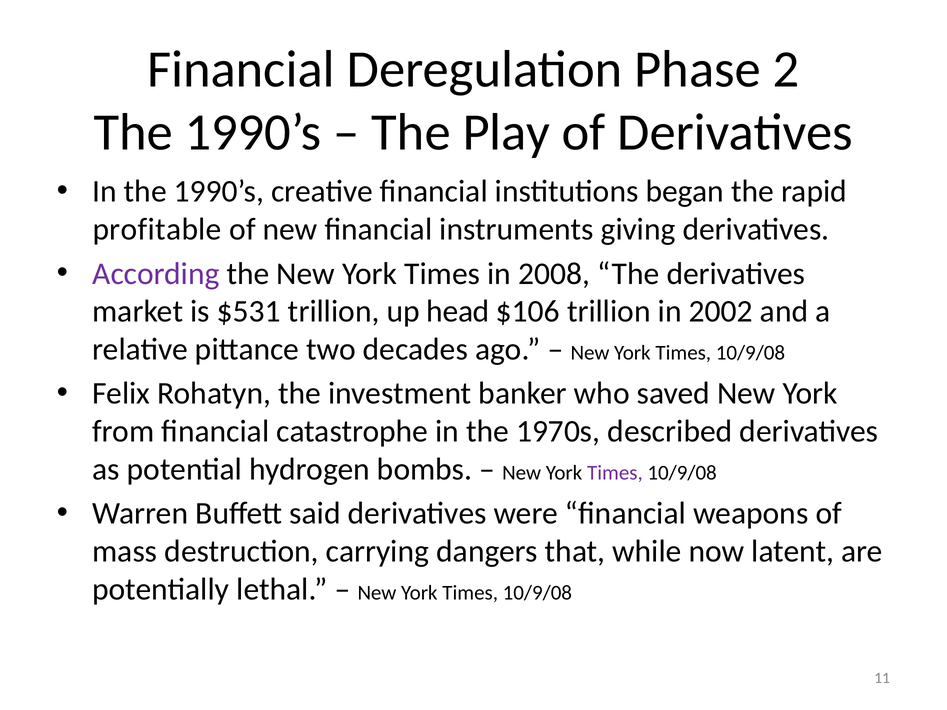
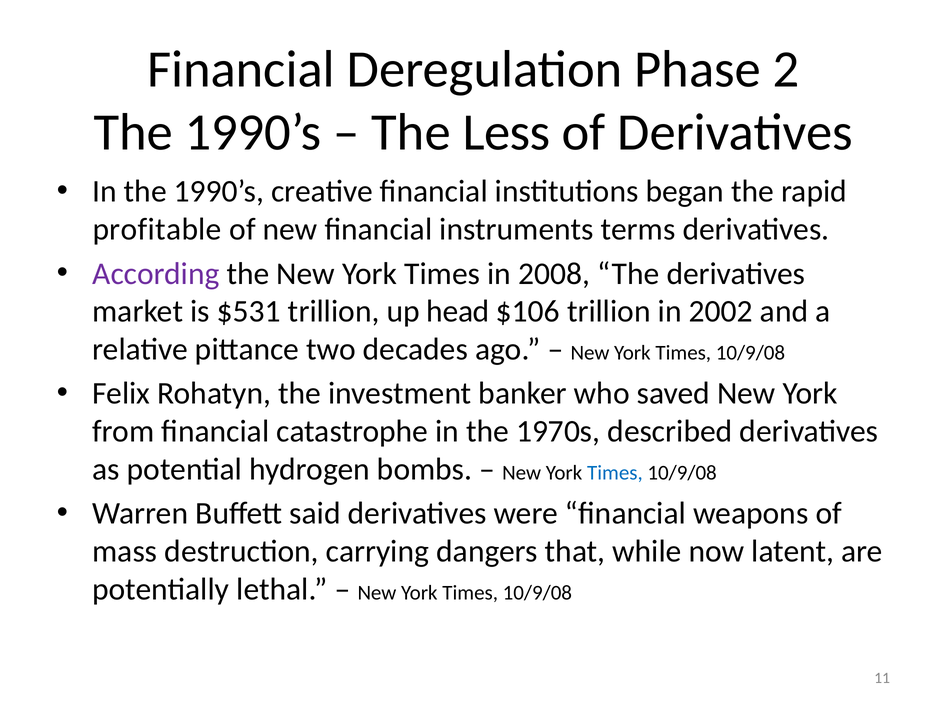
Play: Play -> Less (506, 132)
giving: giving -> terms (638, 229)
Times colour: purple -> blue (615, 473)
